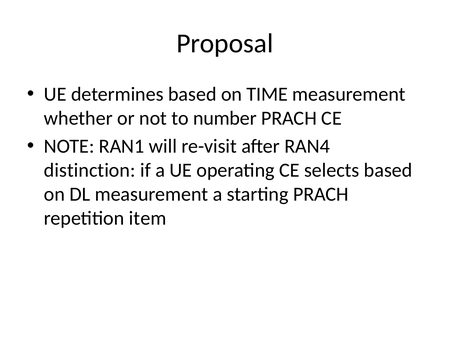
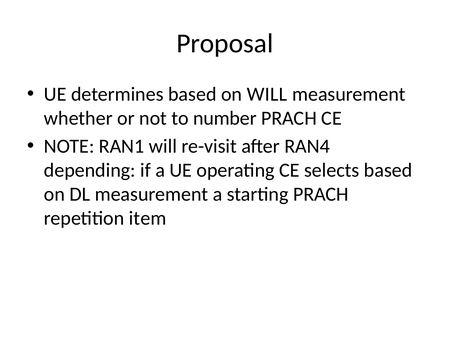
on TIME: TIME -> WILL (267, 94)
distinction: distinction -> depending (90, 170)
